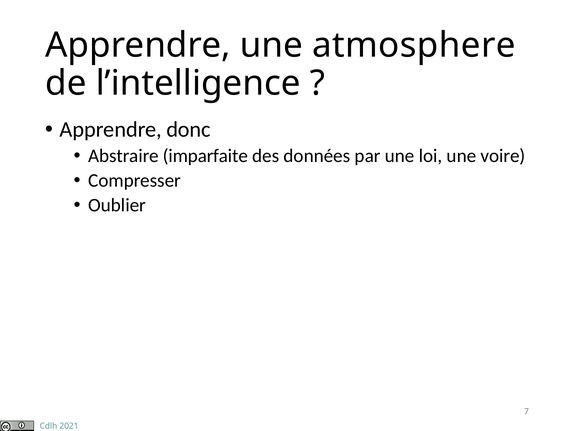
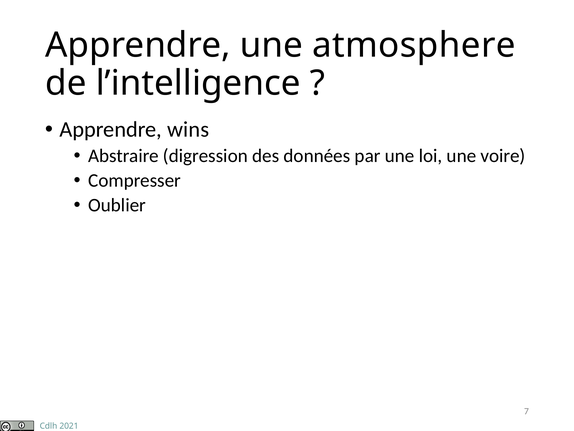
donc: donc -> wins (188, 129)
imparfaite: imparfaite -> digression (205, 156)
